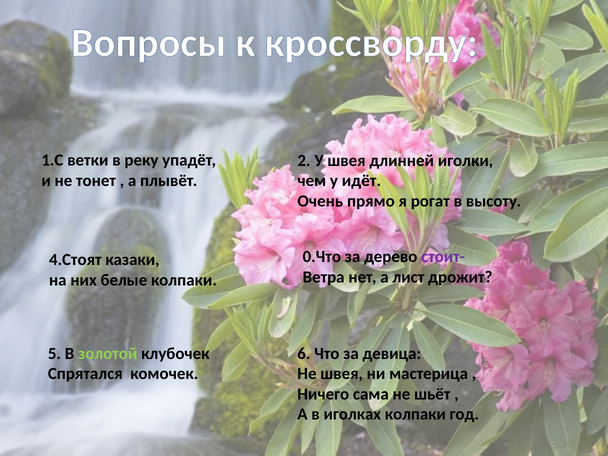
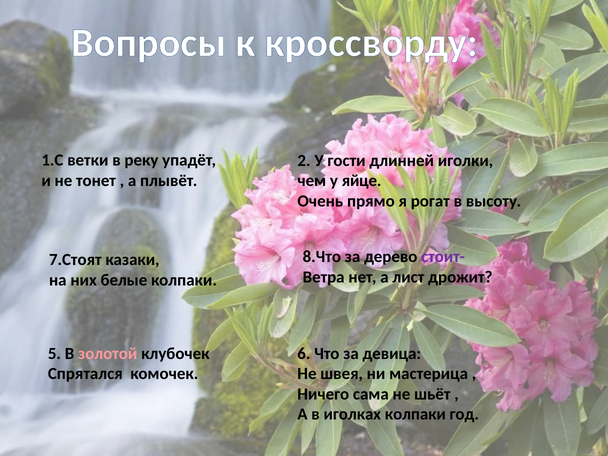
У швея: швея -> гости (347, 160)
идёт: идёт -> яйце (362, 181)
0.Что: 0.Что -> 8.Что (322, 257)
4.Стоят: 4.Стоят -> 7.Стоят (75, 260)
золотой colour: light green -> pink (108, 354)
